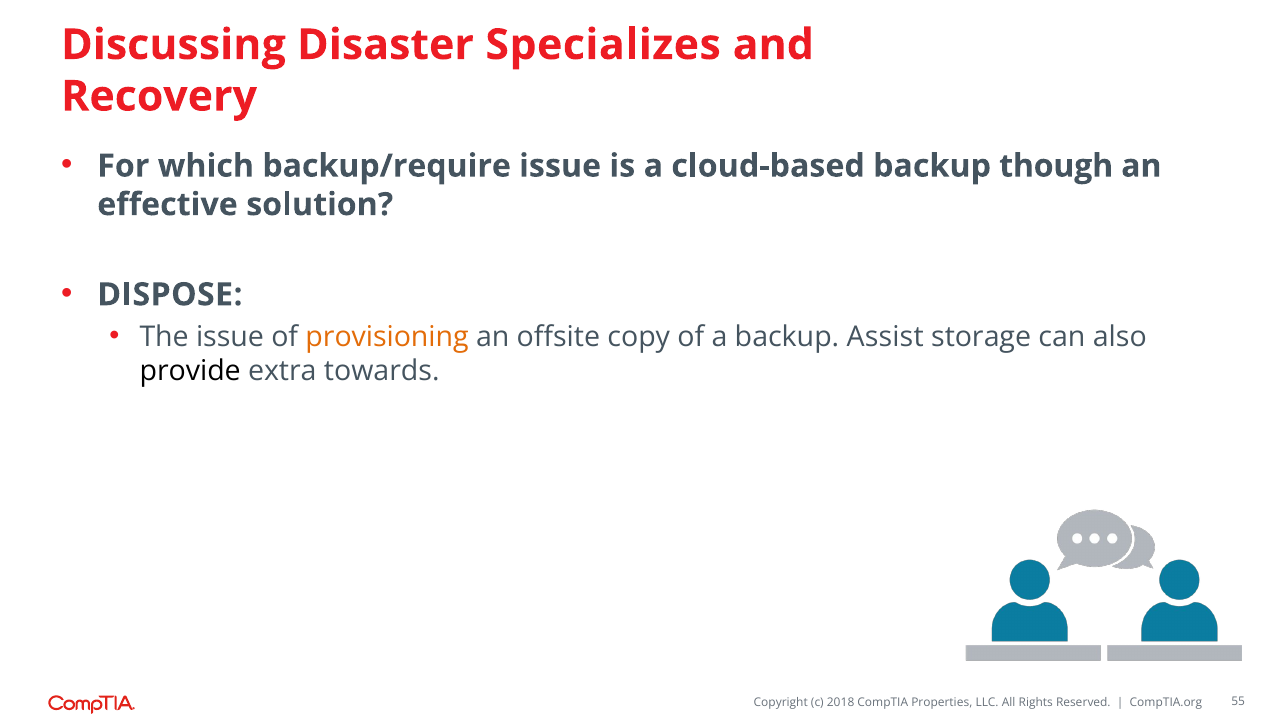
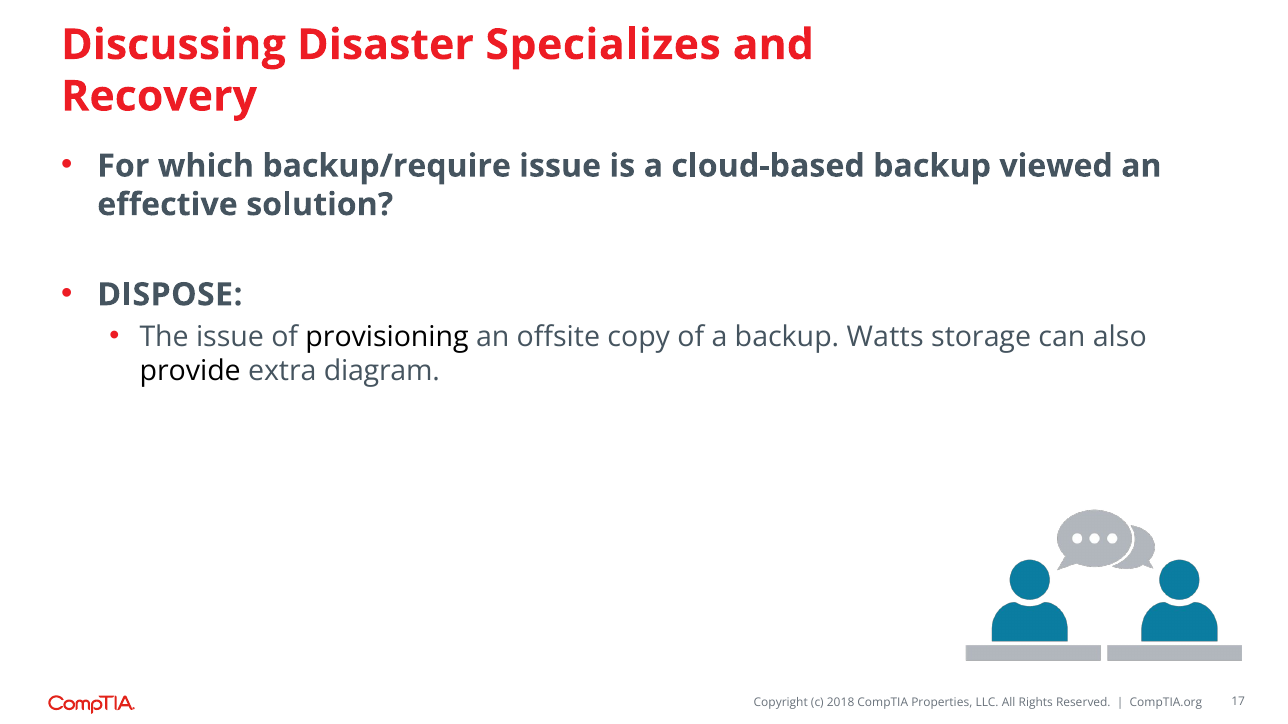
though: though -> viewed (1056, 166)
provisioning colour: orange -> black (387, 337)
Assist: Assist -> Watts (885, 337)
towards: towards -> diagram (382, 371)
55: 55 -> 17 (1238, 702)
